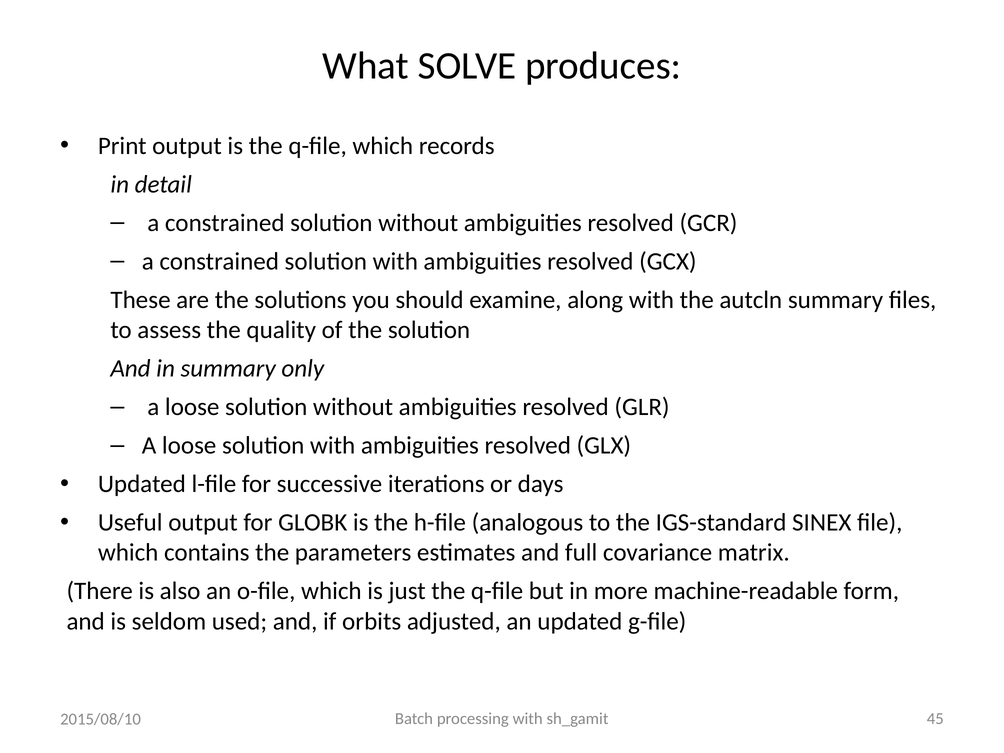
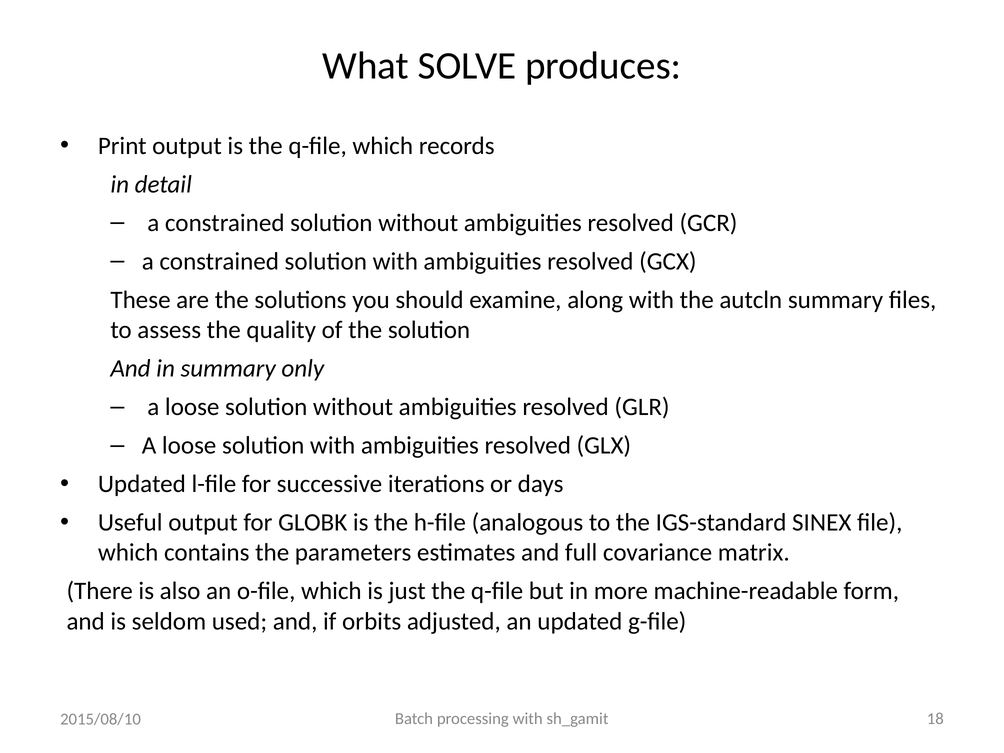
45: 45 -> 18 (935, 719)
